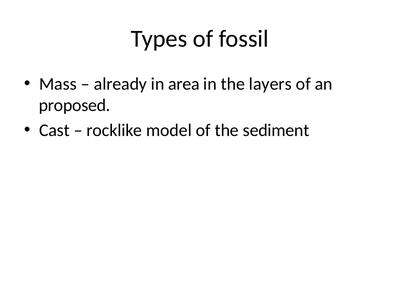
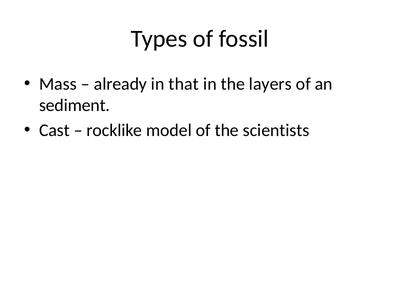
area: area -> that (184, 84)
proposed: proposed -> sediment (75, 105)
sediment: sediment -> scientists (276, 130)
